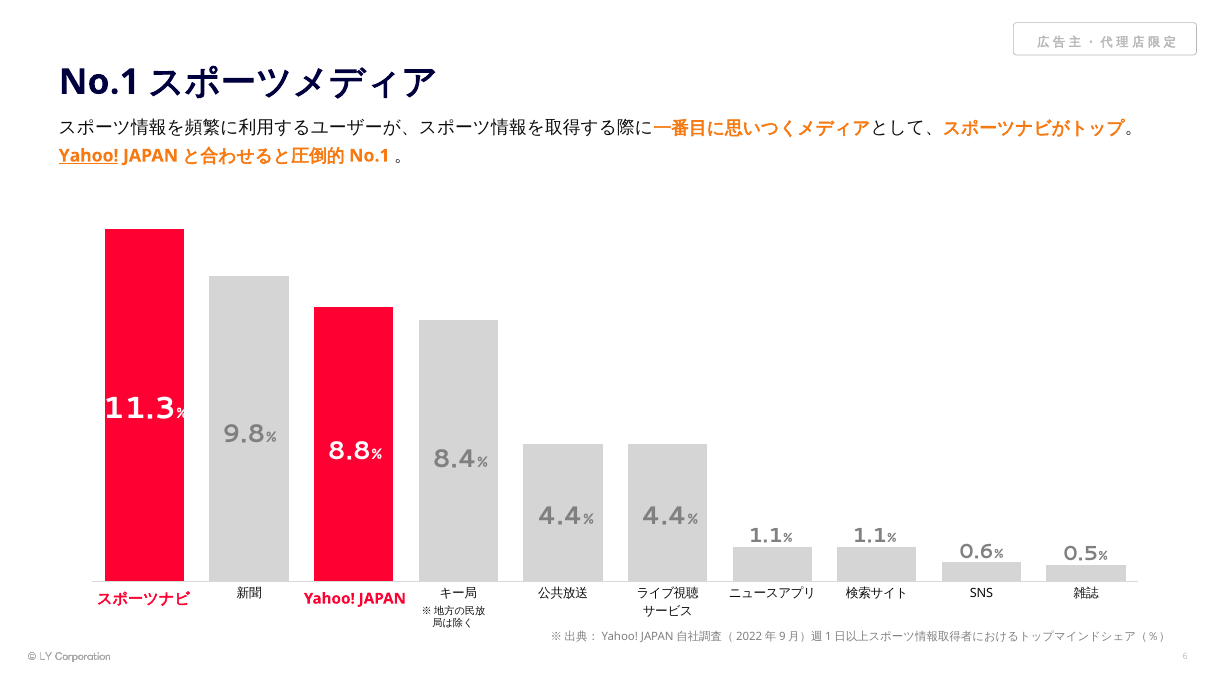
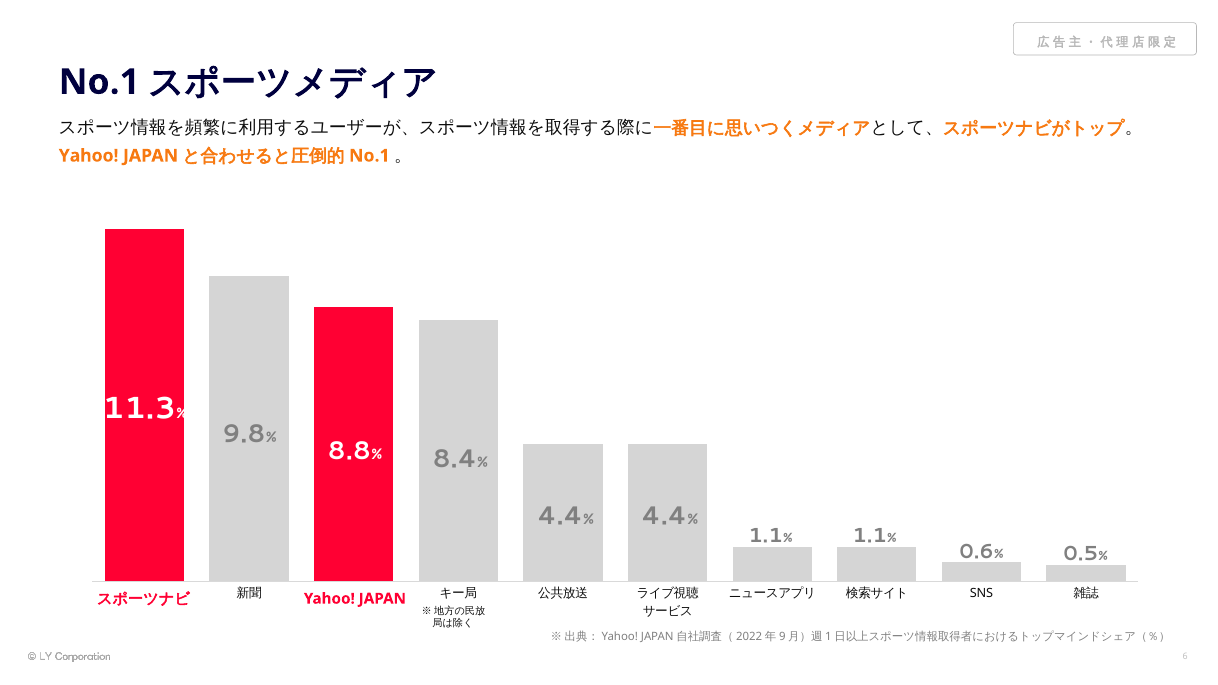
Yahoo underline: present -> none (89, 156)
